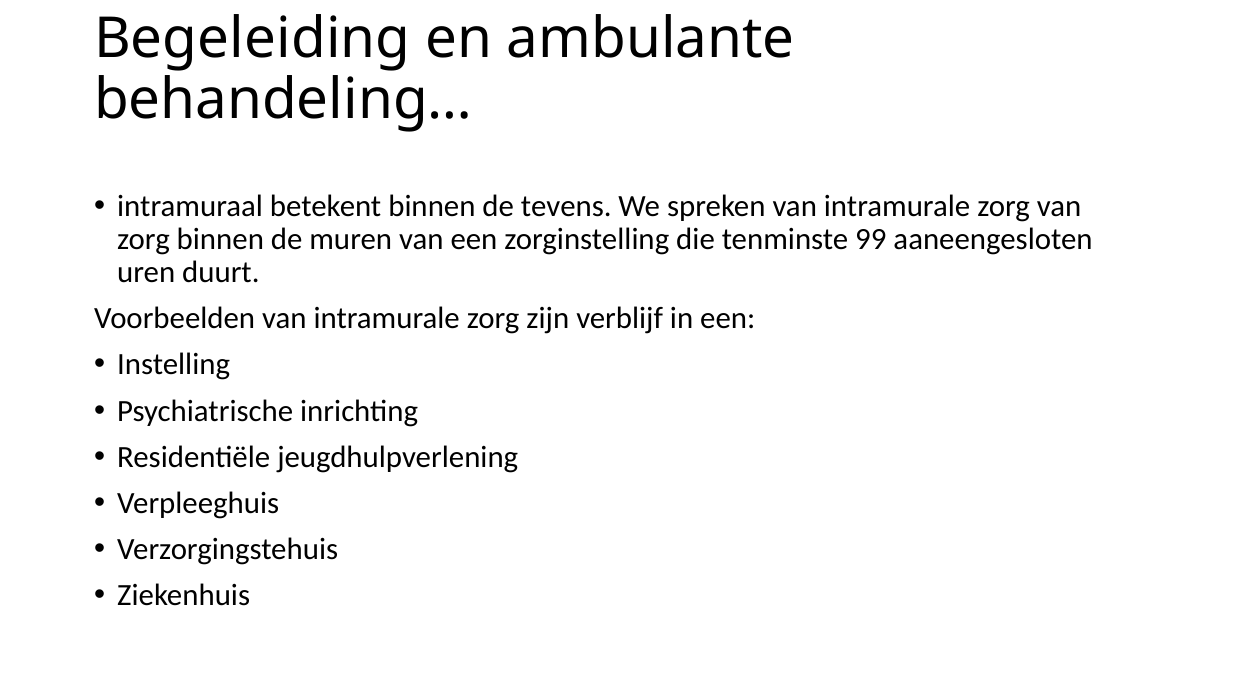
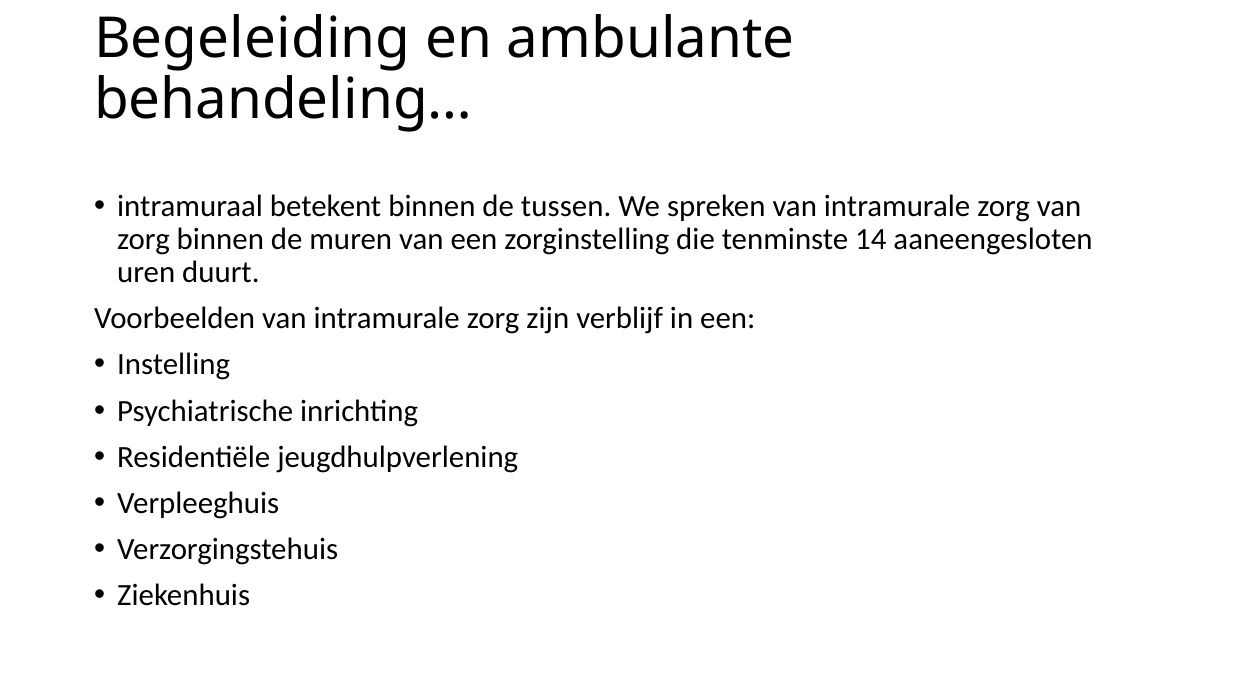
tevens: tevens -> tussen (566, 206)
99: 99 -> 14 (871, 239)
